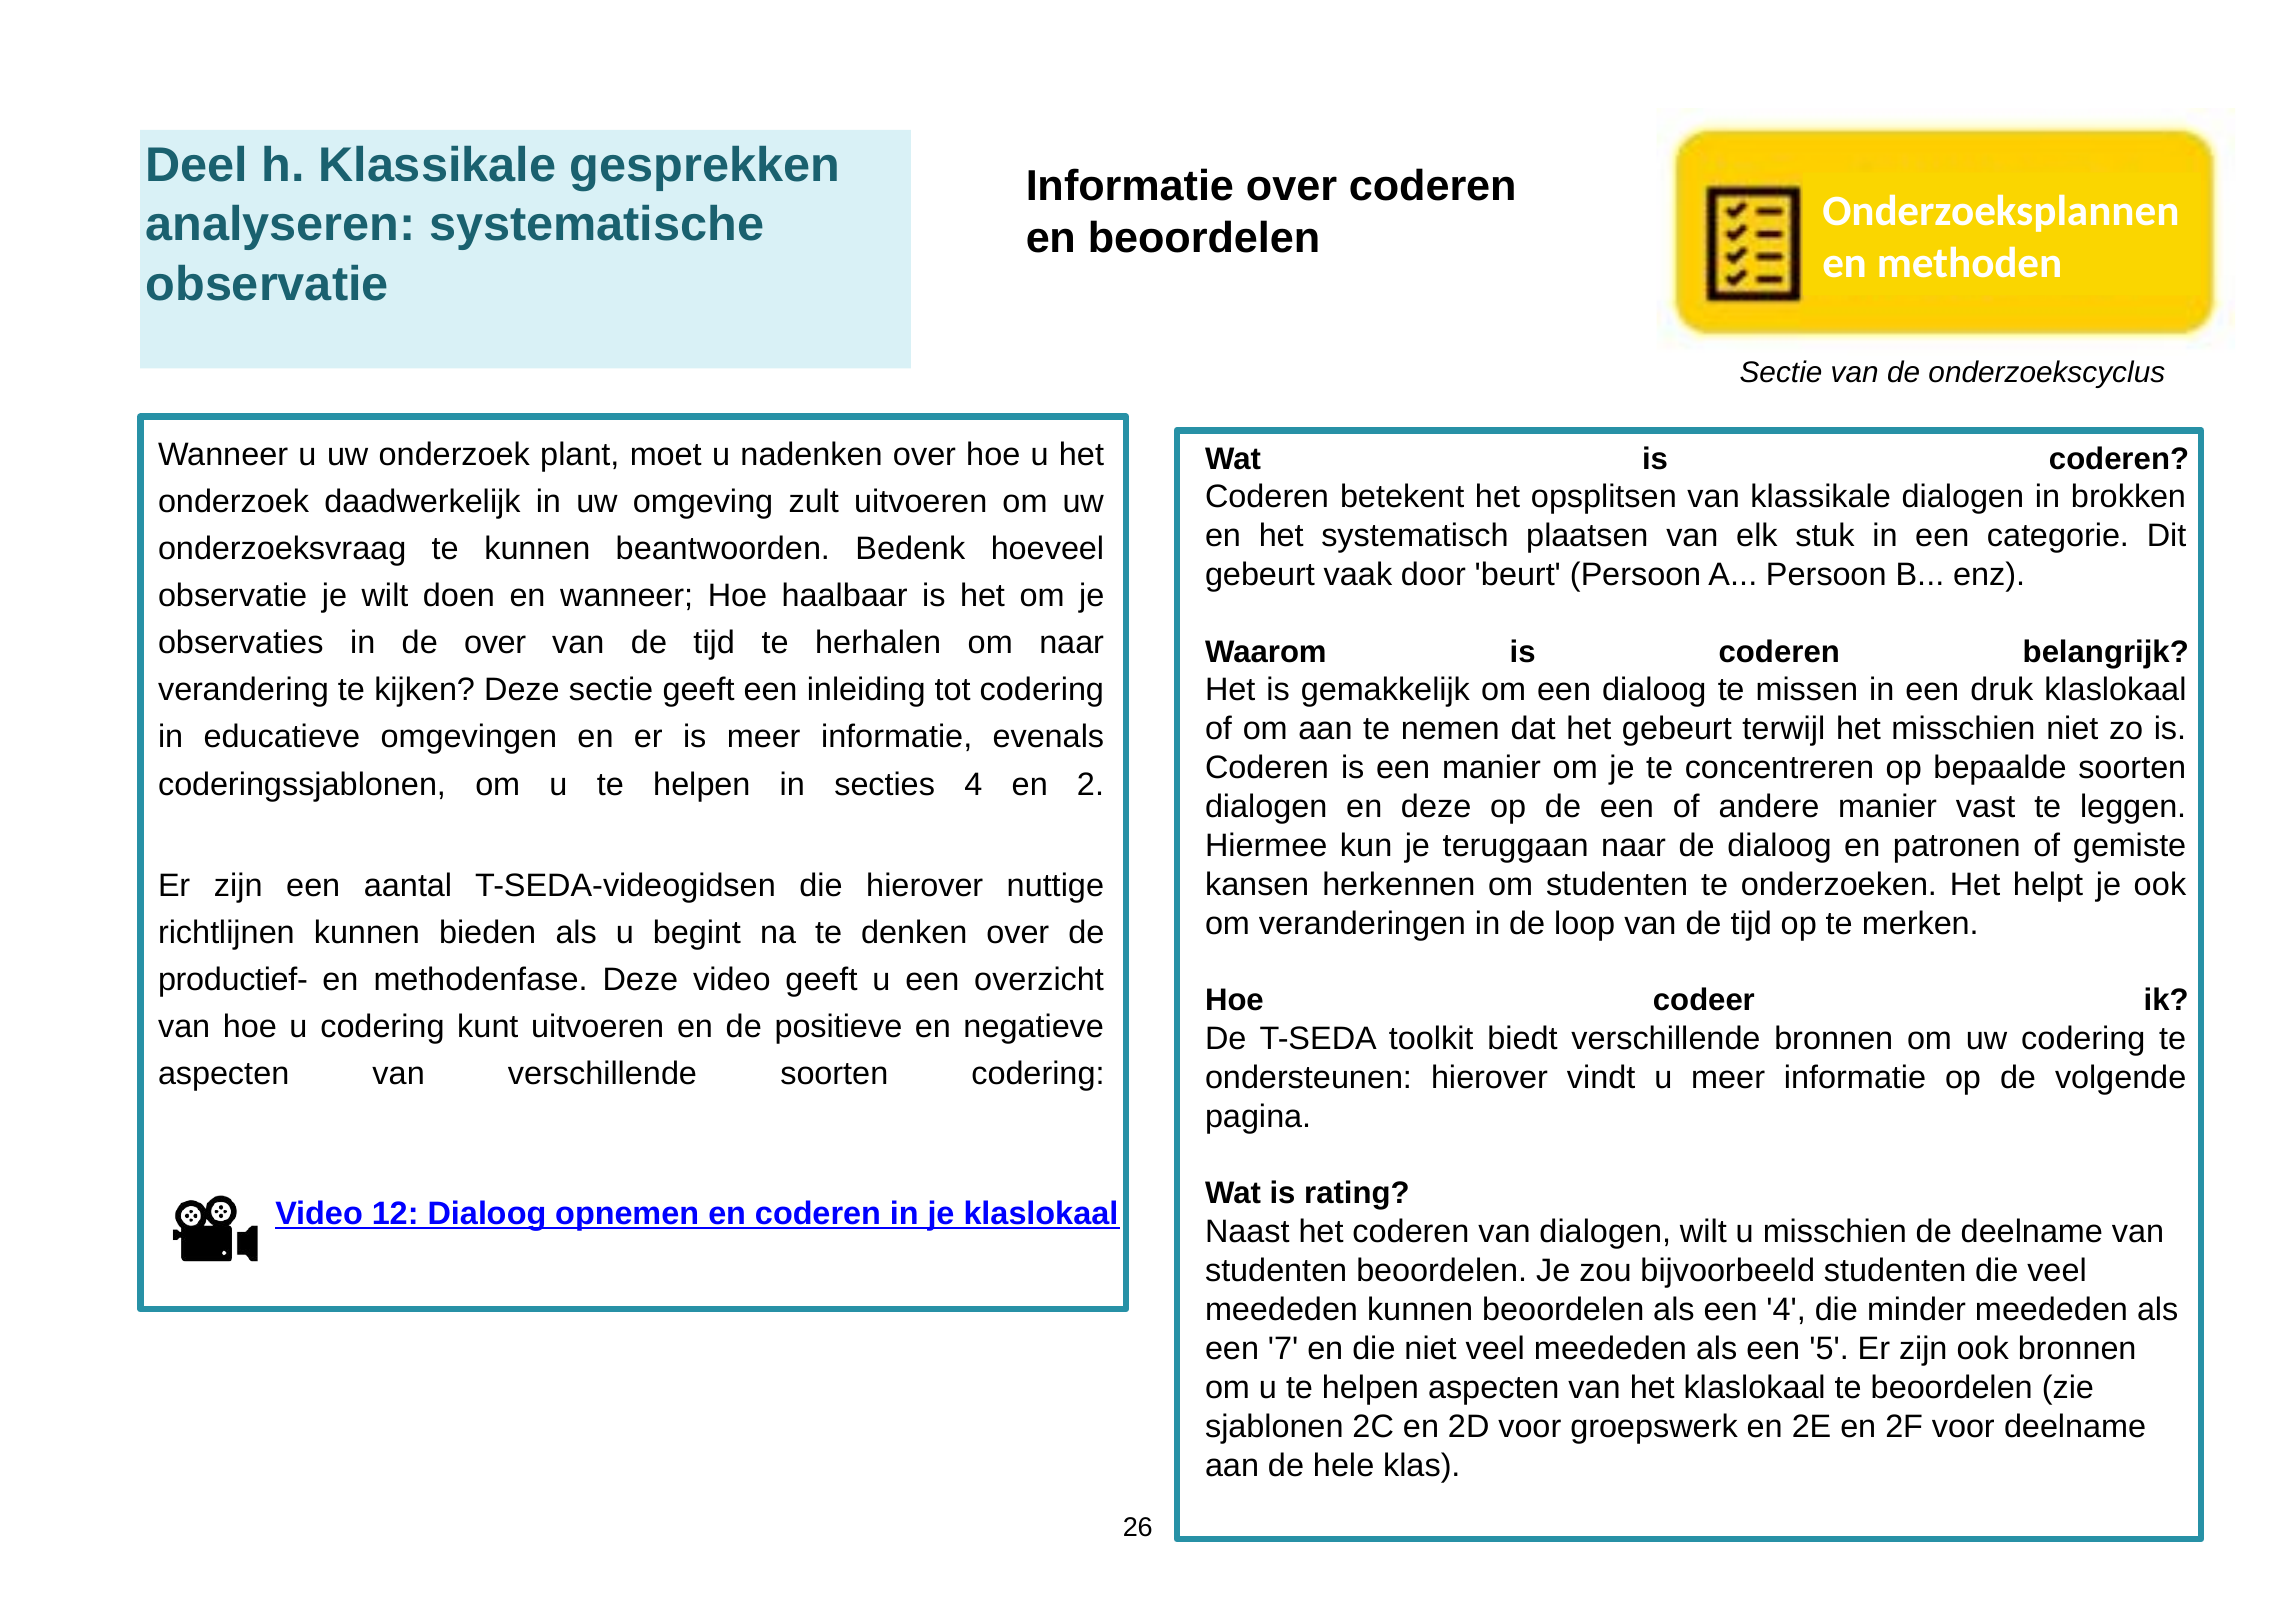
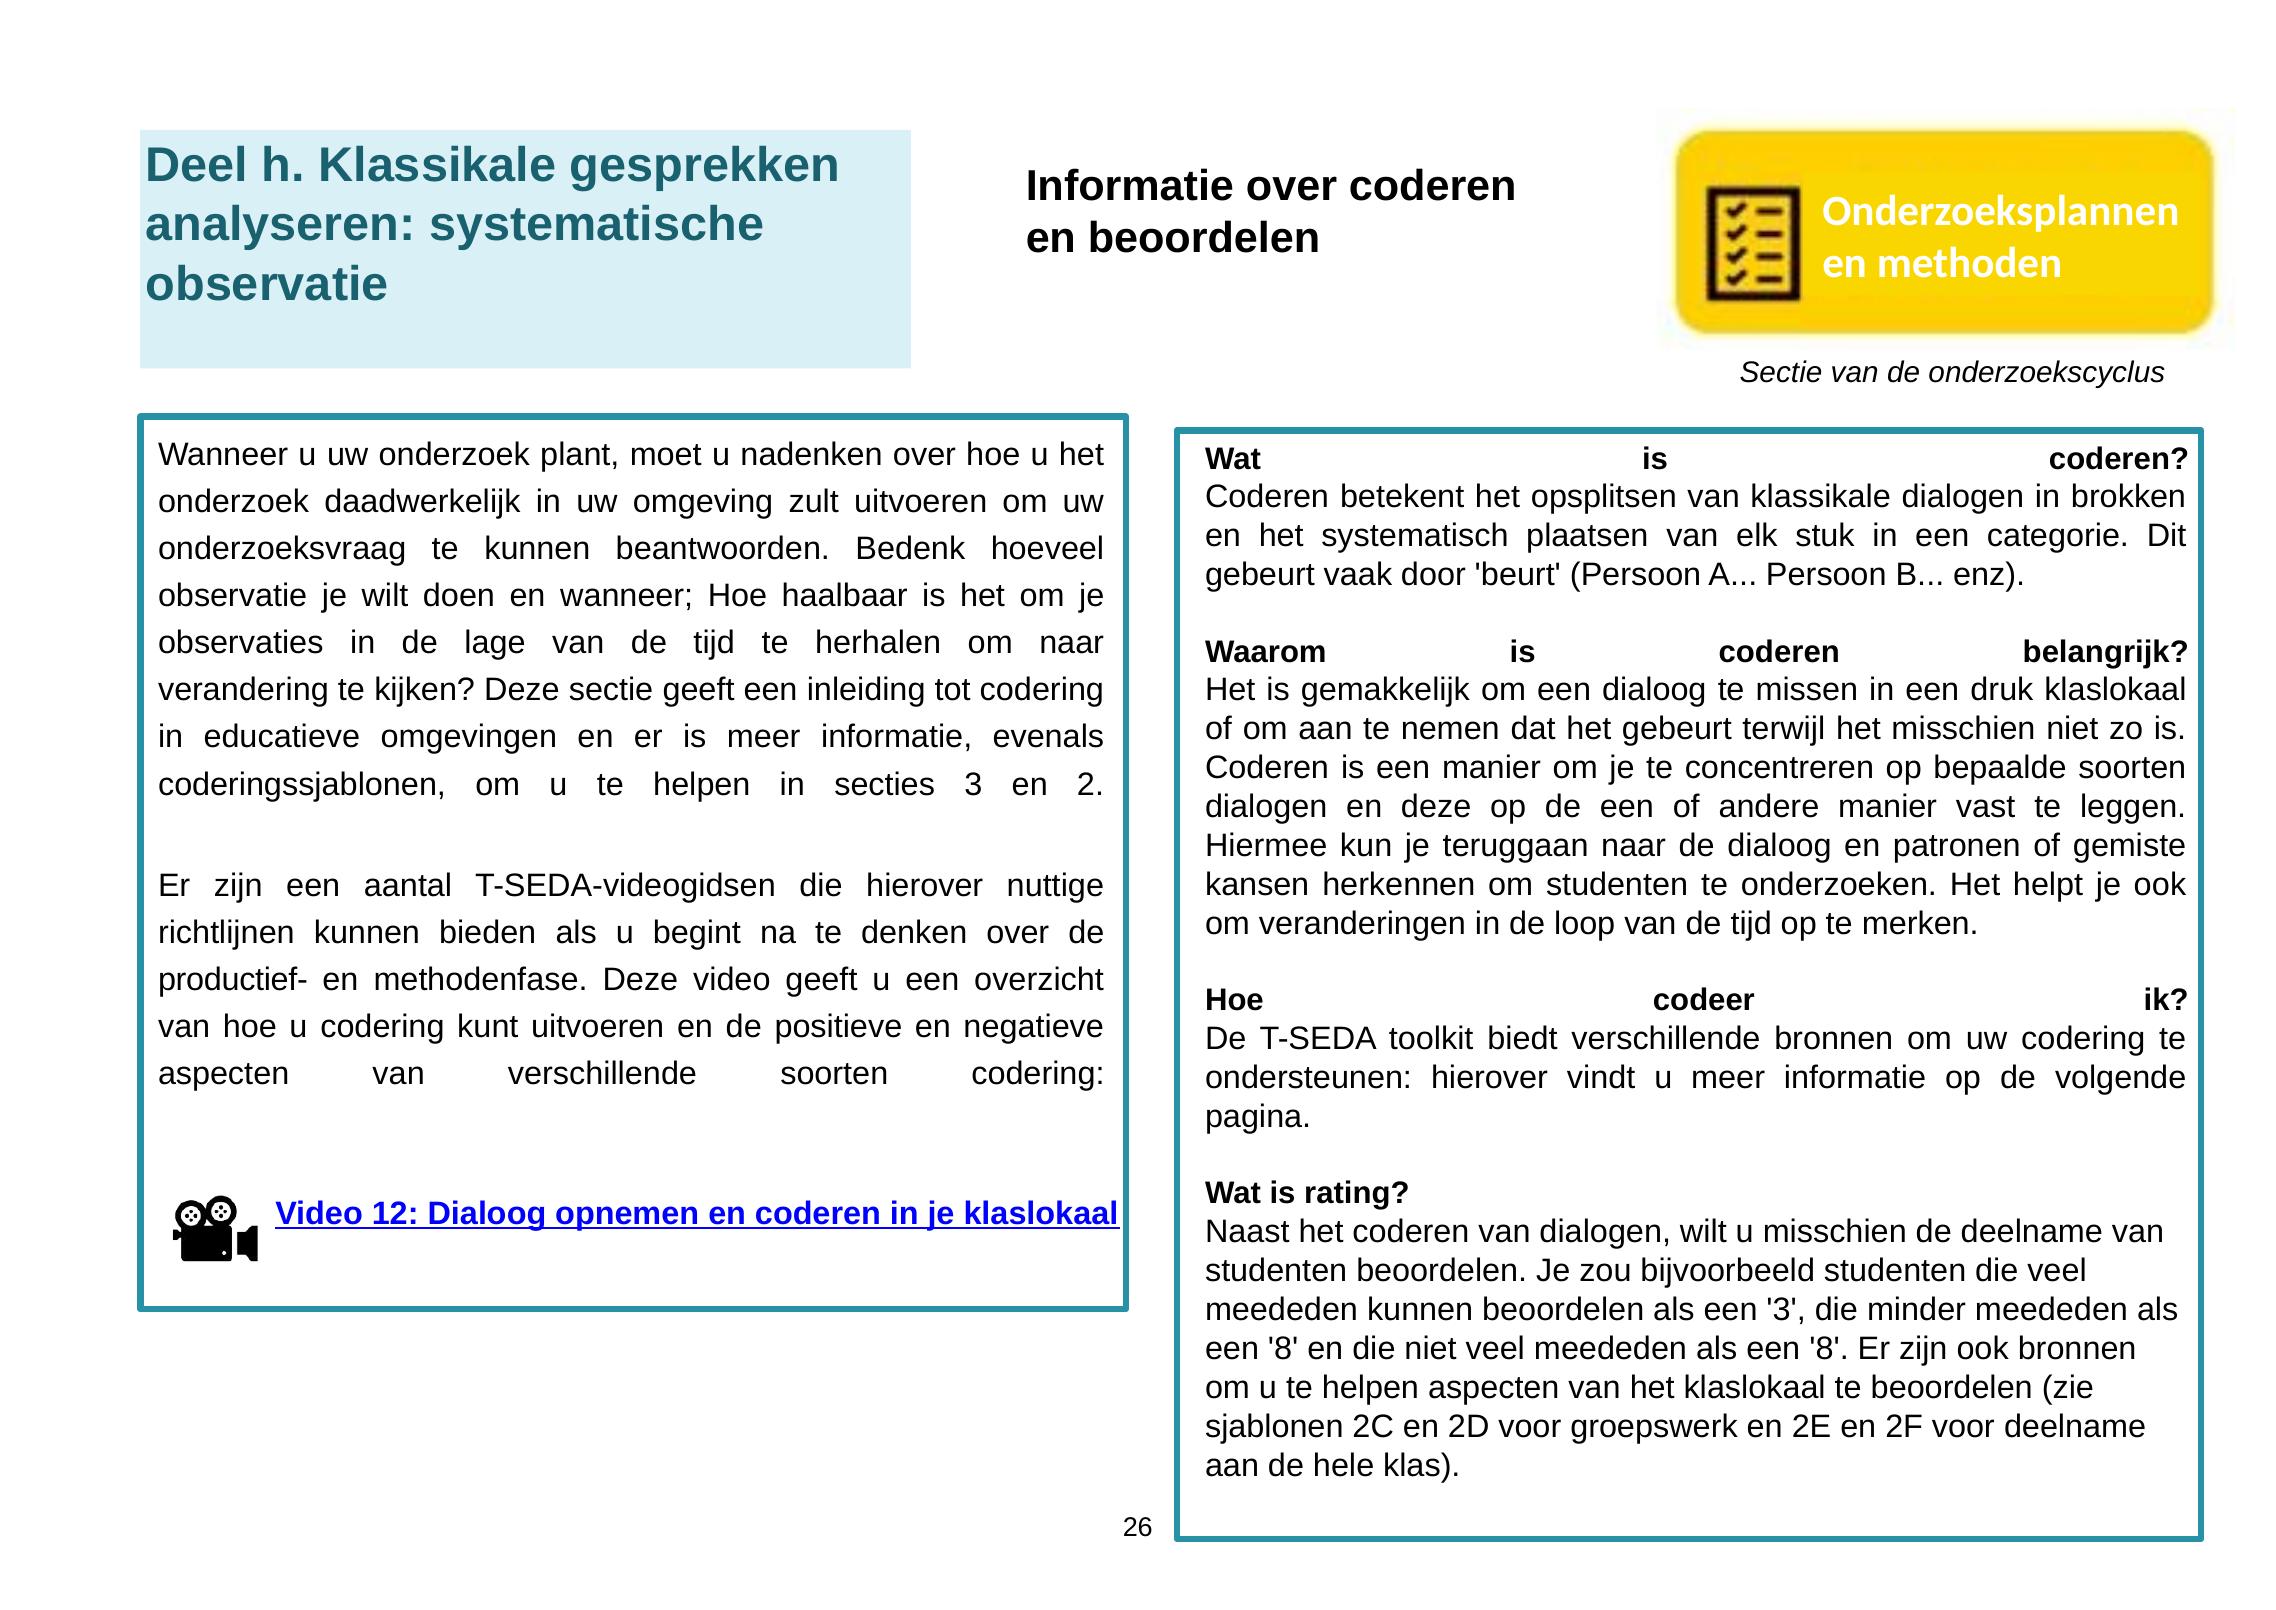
de over: over -> lage (495, 643)
secties 4: 4 -> 3 (973, 784)
een 4: 4 -> 3 (1786, 1309)
7: 7 -> 8 (1283, 1348)
5: 5 -> 8 (1829, 1348)
